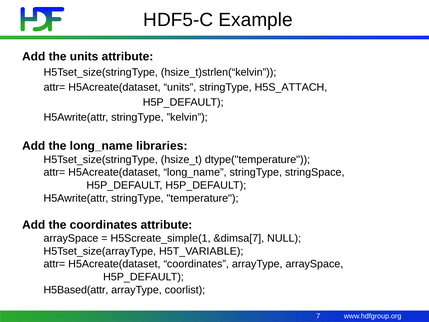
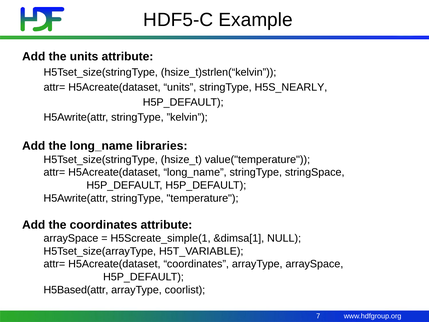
H5S_ATTACH: H5S_ATTACH -> H5S_NEARLY (291, 87)
dtype("temperature: dtype("temperature -> value("temperature (257, 159)
&dimsa[7: &dimsa[7 -> &dimsa[1 (239, 238)
